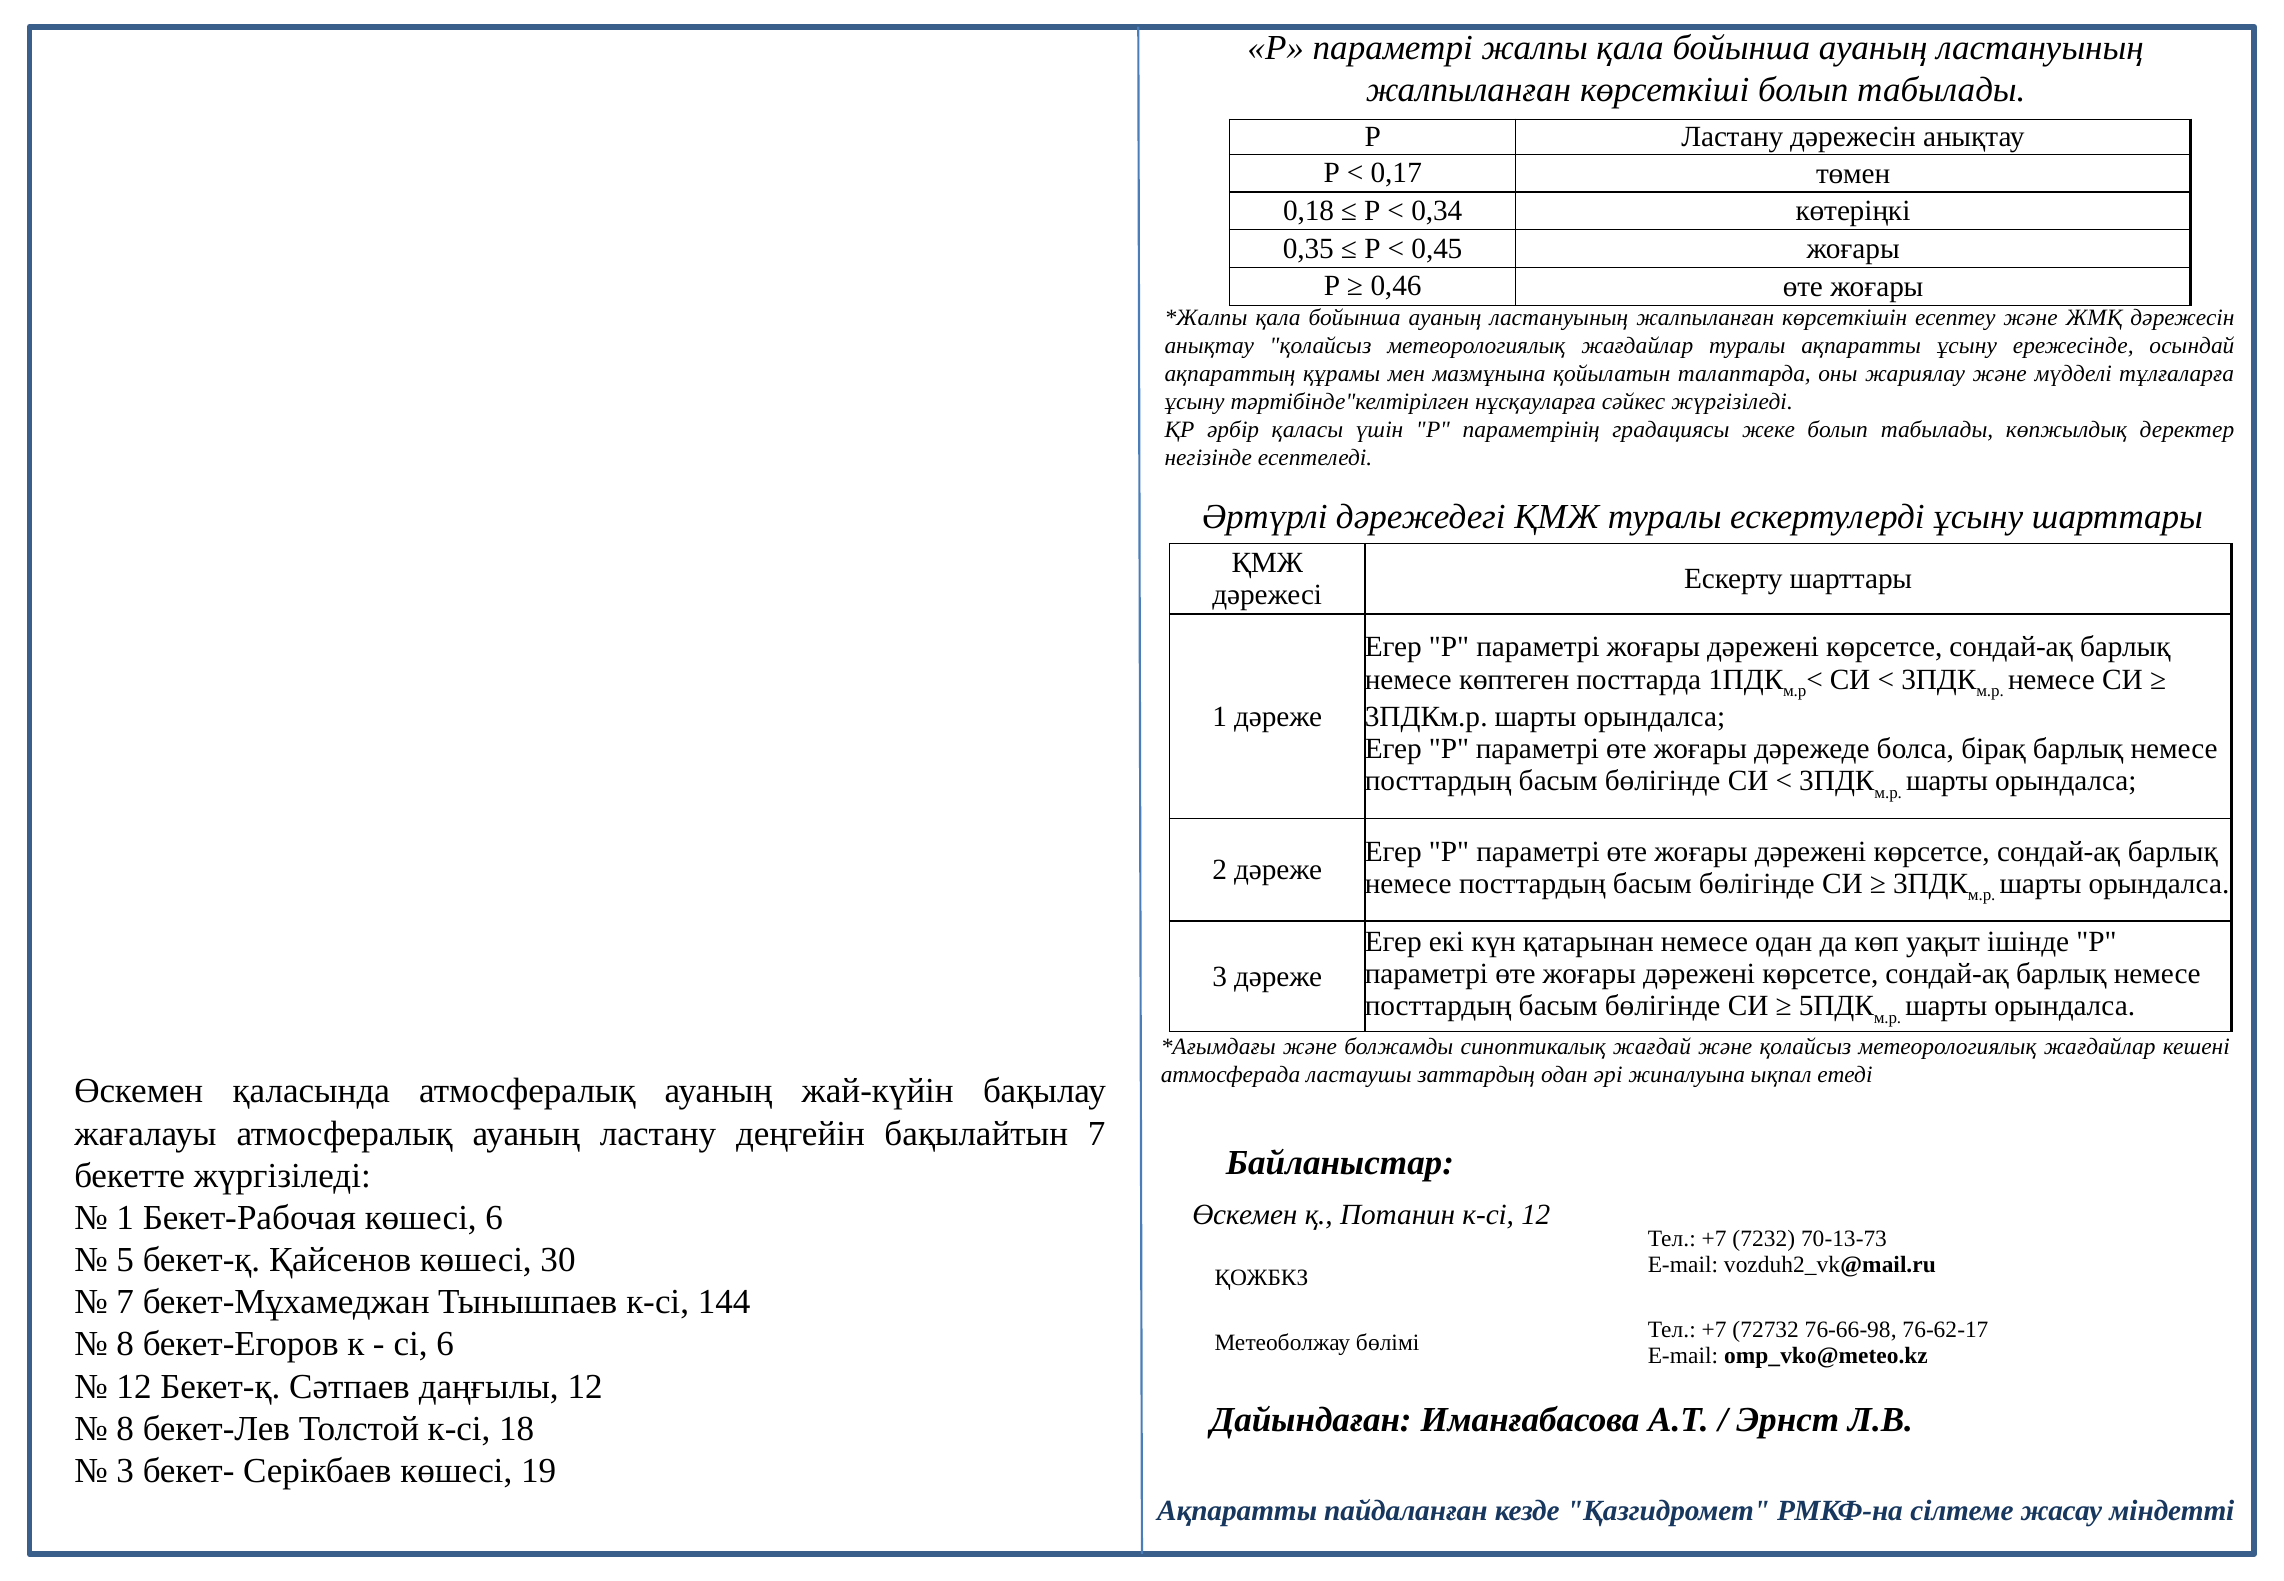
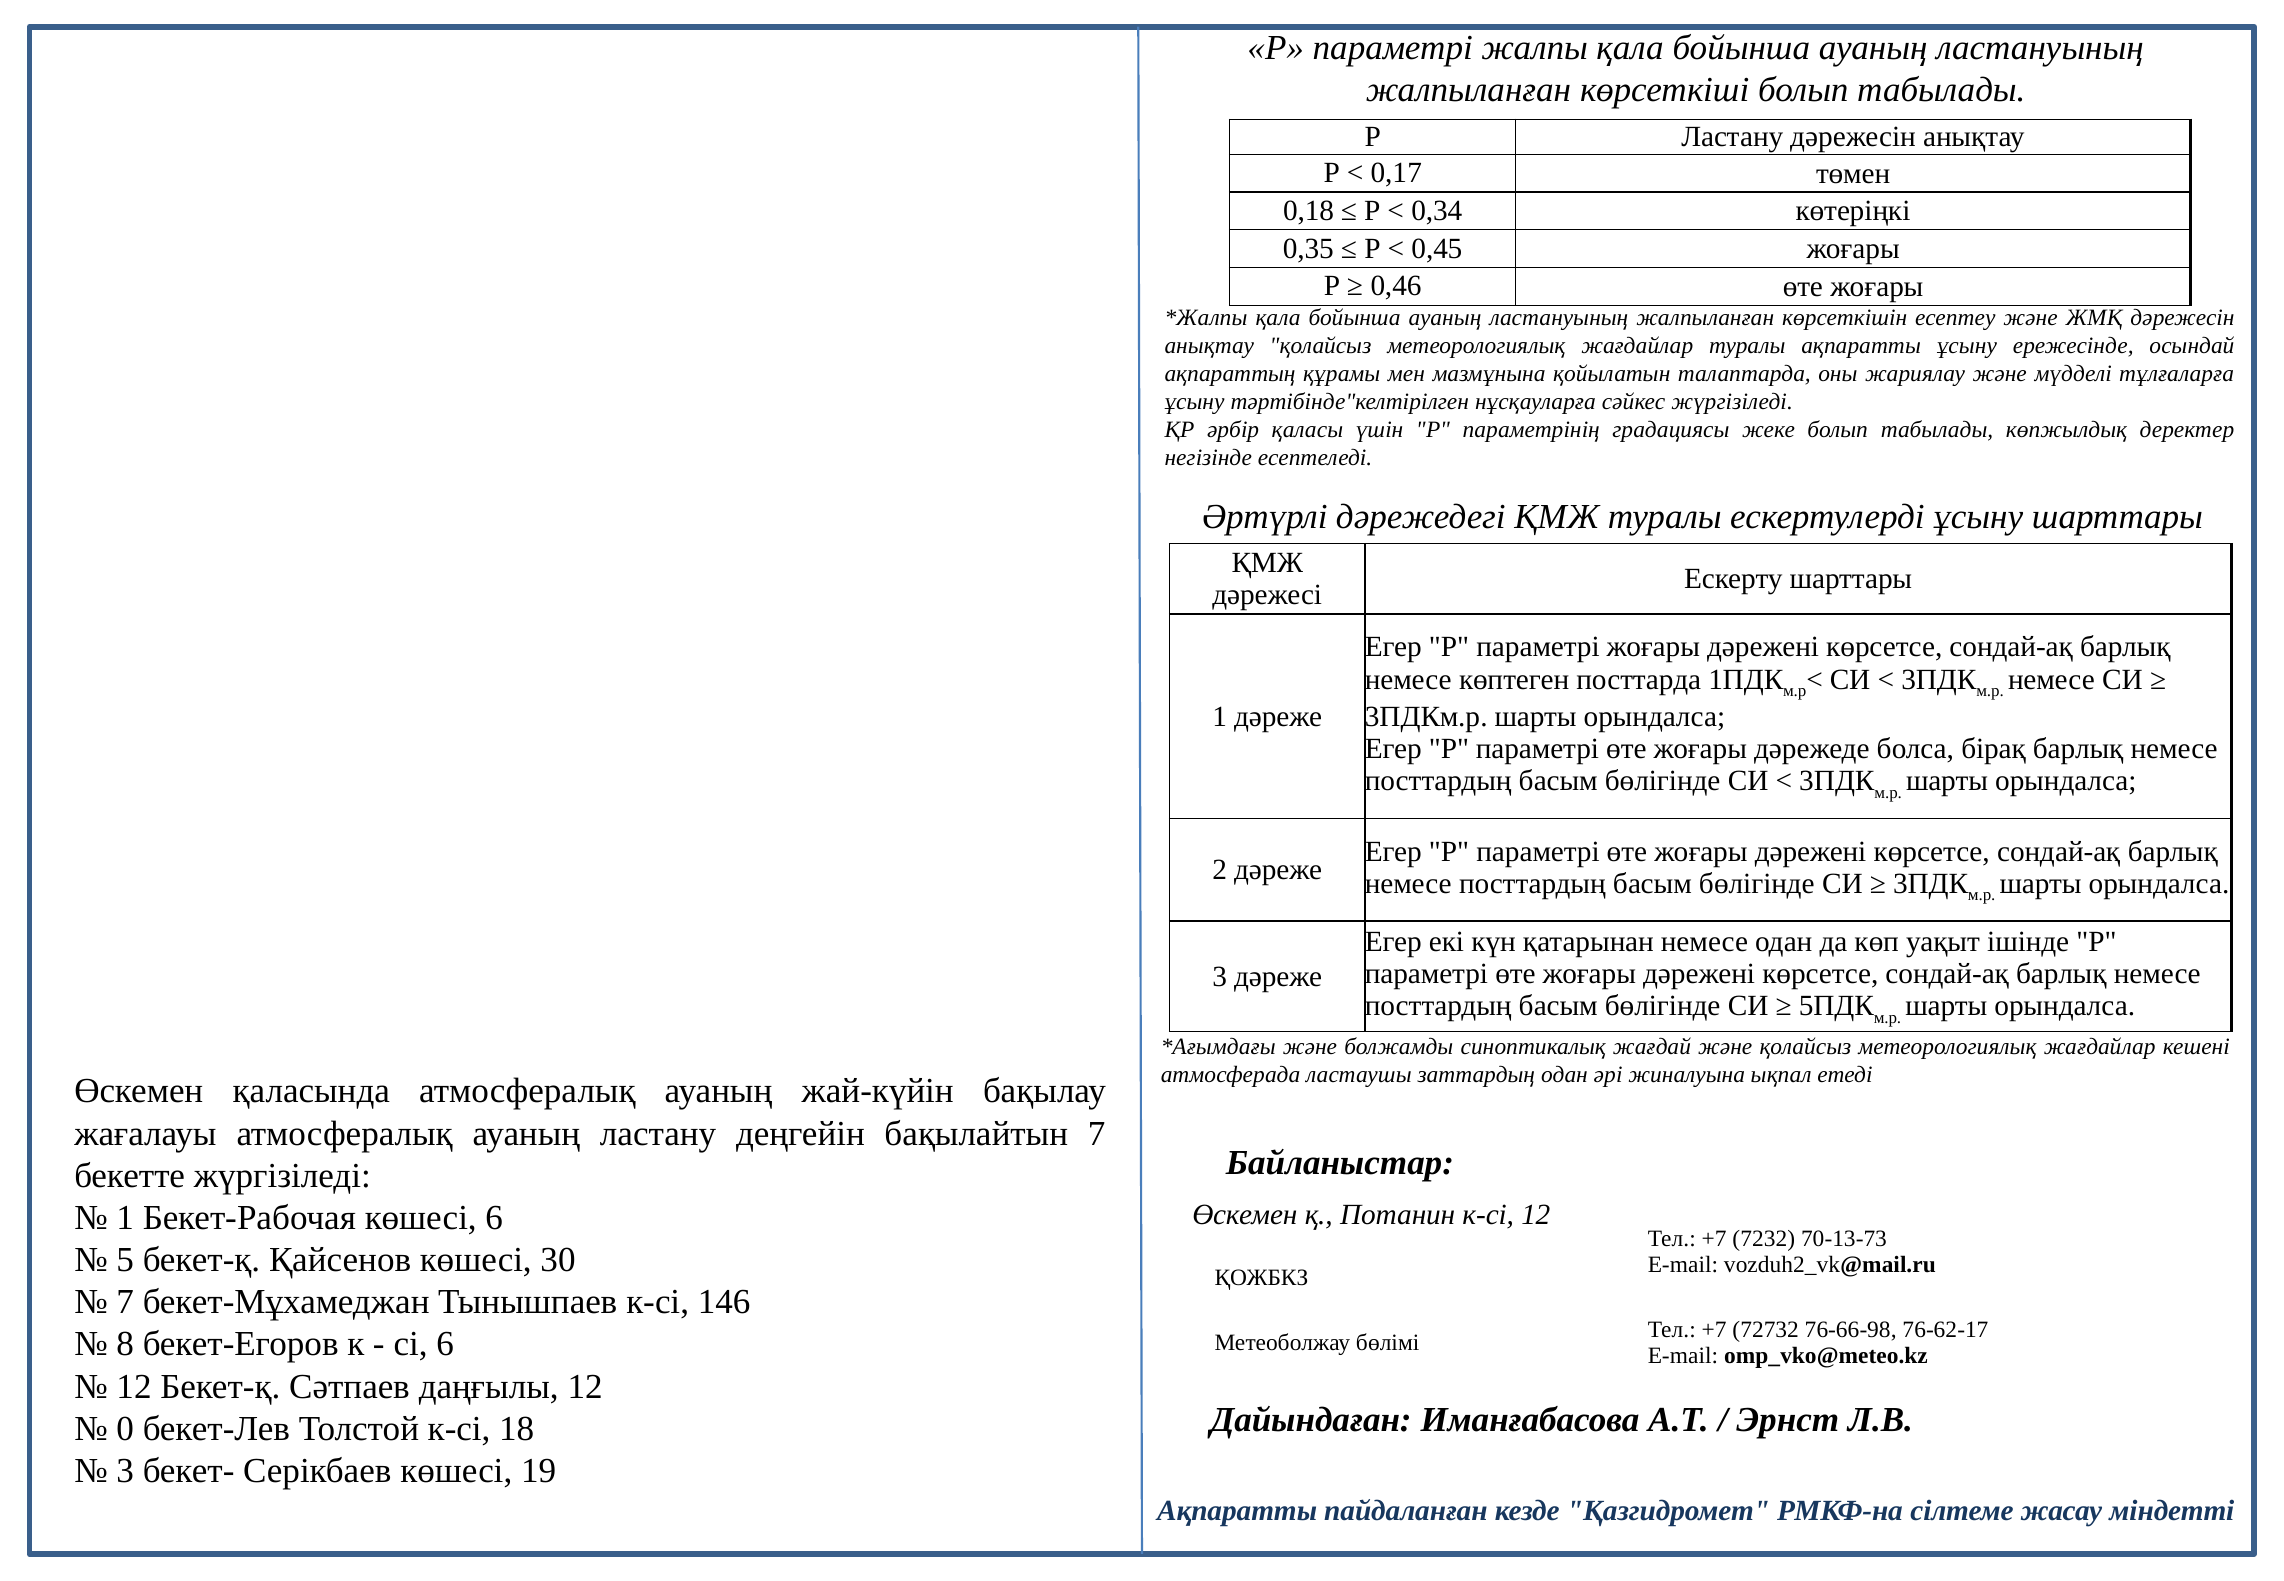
144: 144 -> 146 (724, 1302)
8: 8 -> 0 (125, 1429)
